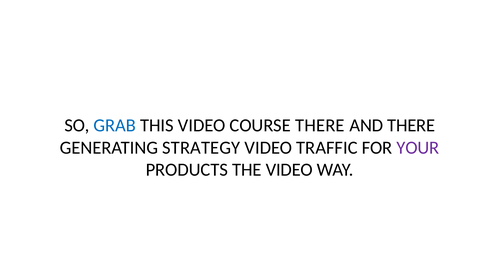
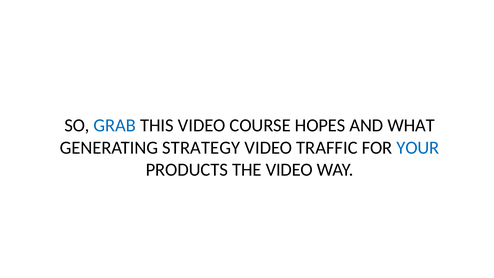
COURSE THERE: THERE -> HOPES (320, 126)
AND THERE: THERE -> WHAT (411, 126)
YOUR colour: purple -> blue (418, 148)
